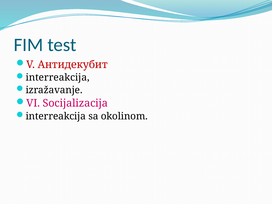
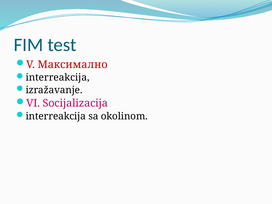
Антидекубит: Антидекубит -> Максимално (73, 65)
